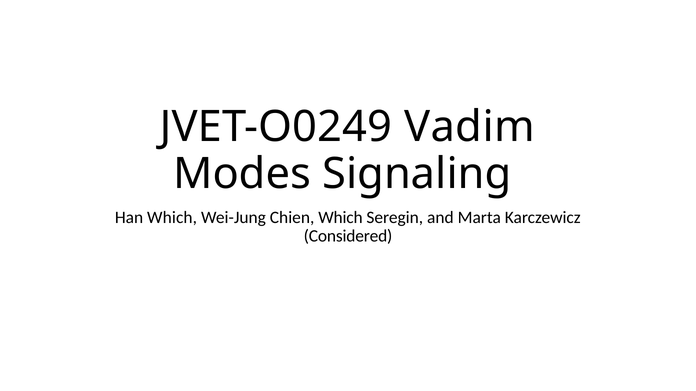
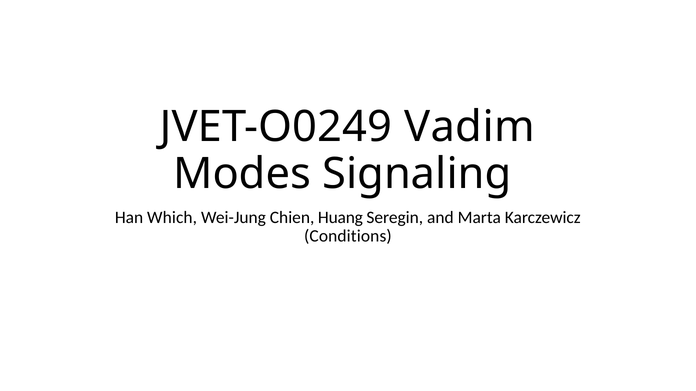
Chien Which: Which -> Huang (340, 218)
Considered: Considered -> Conditions (348, 236)
